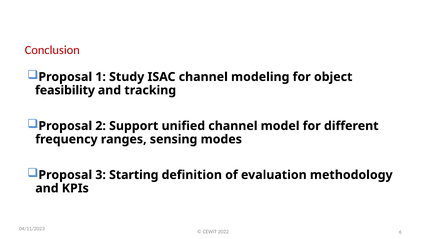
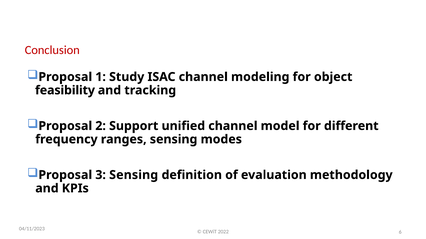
3 Starting: Starting -> Sensing (134, 175)
